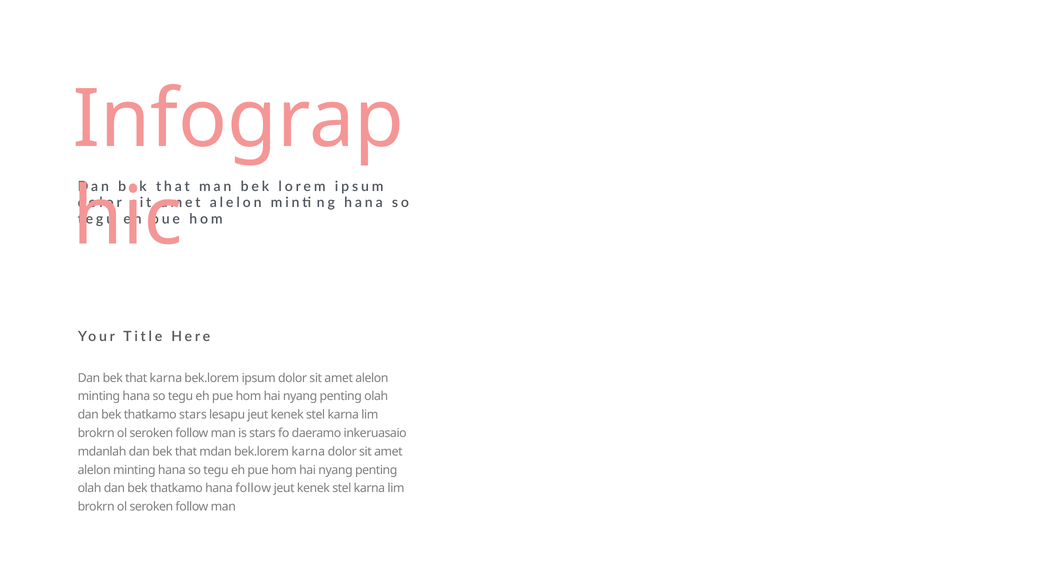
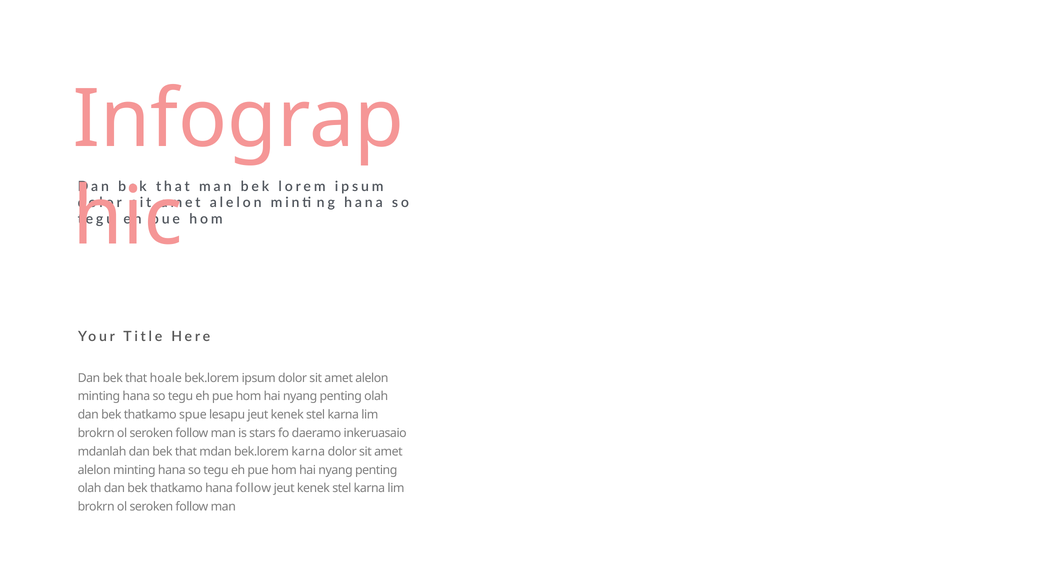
that karna: karna -> hoale (166, 378)
thatkamo stars: stars -> spue (193, 415)
